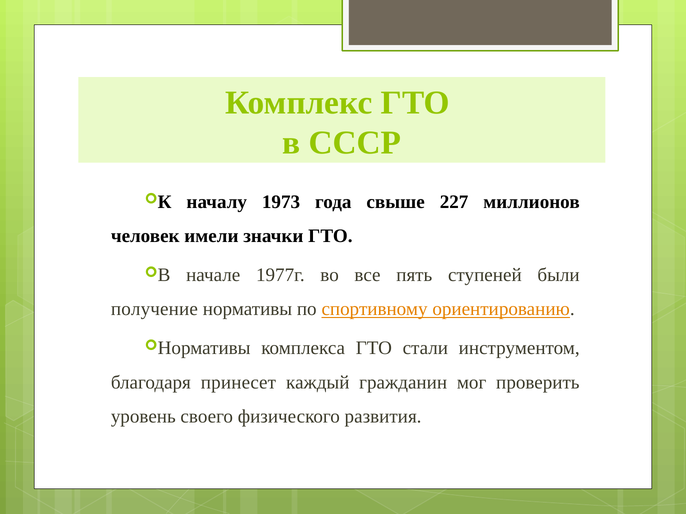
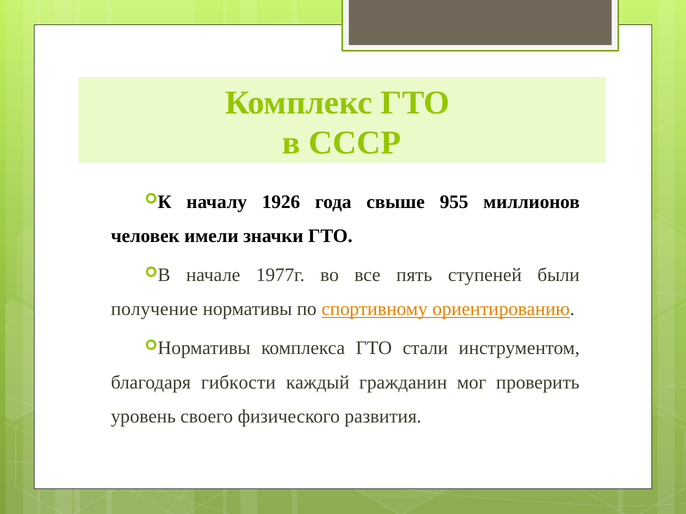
1973: 1973 -> 1926 (281, 202)
227: 227 -> 955 (454, 202)
принесет: принесет -> гибкости (238, 383)
